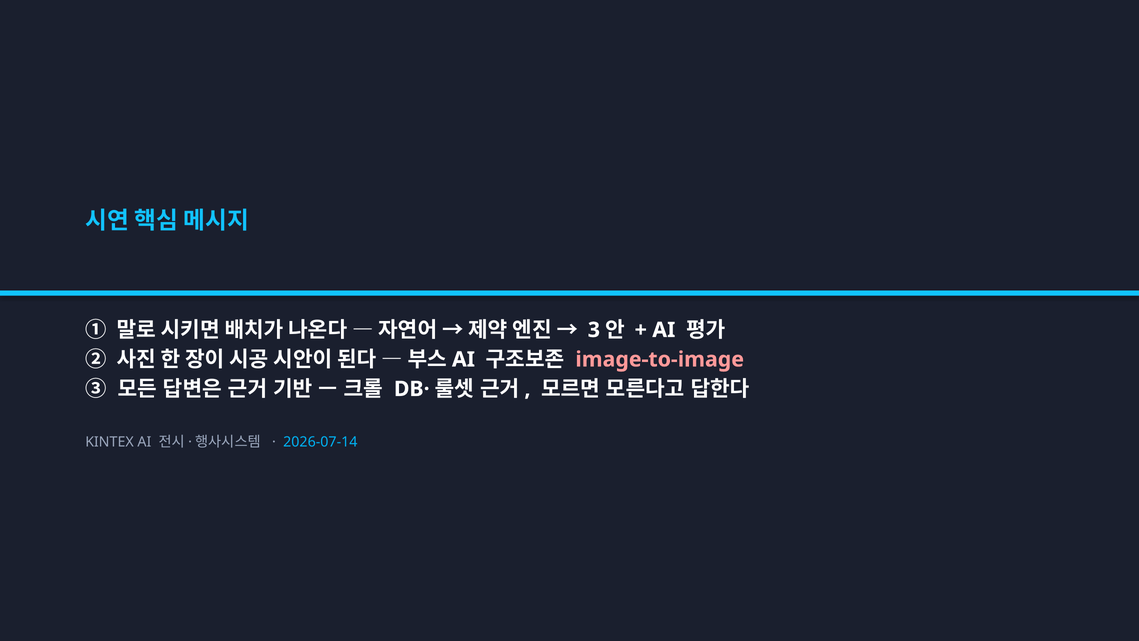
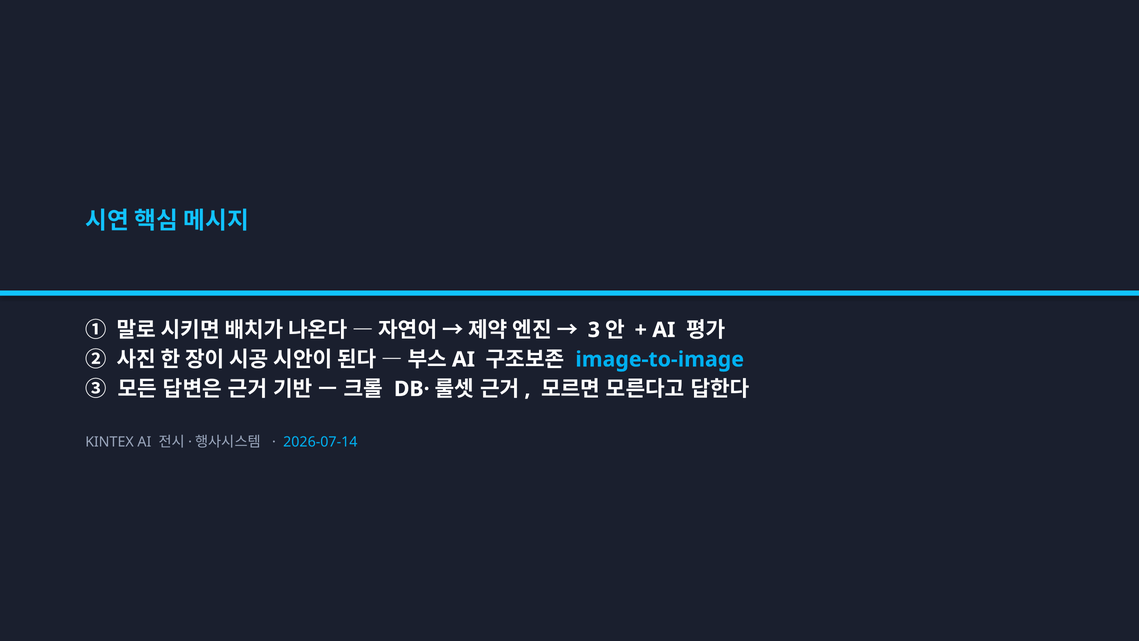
image-to-image colour: pink -> light blue (660, 359)
